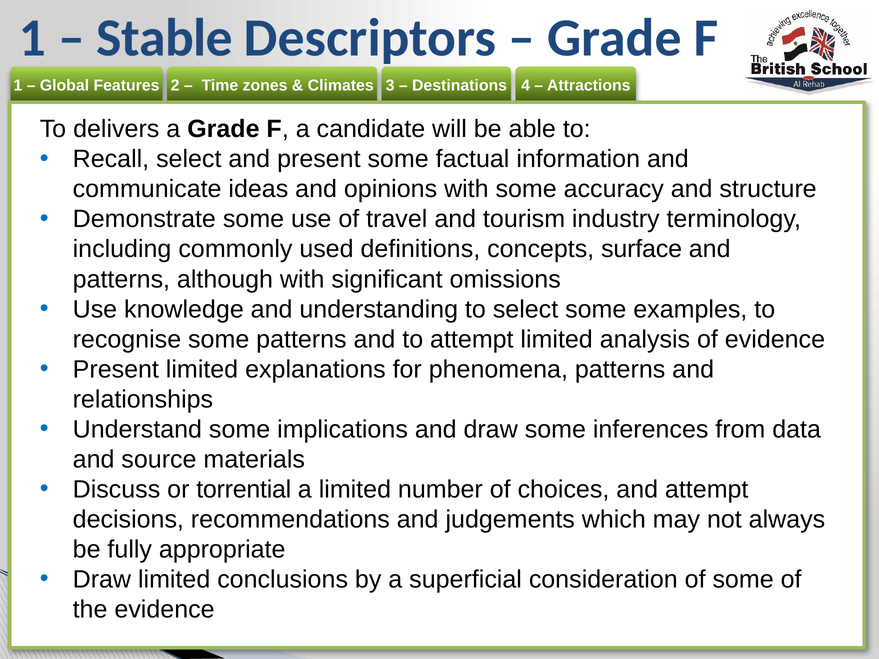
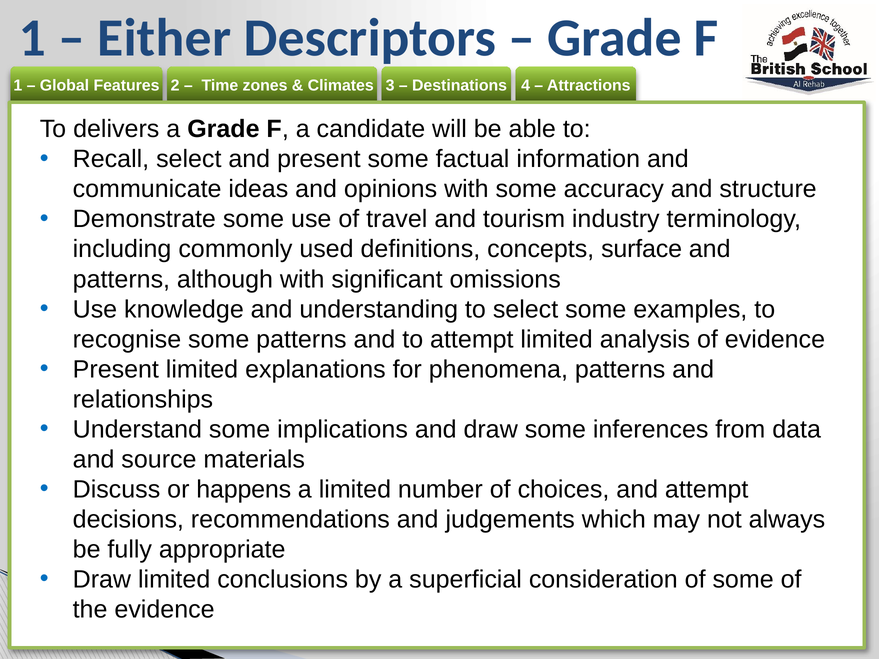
Stable: Stable -> Either (164, 38)
torrential: torrential -> happens (244, 490)
